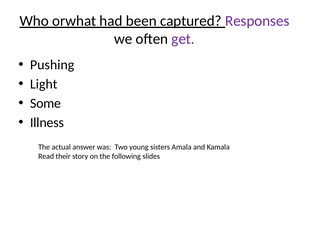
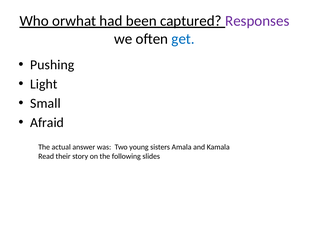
get colour: purple -> blue (183, 39)
Some: Some -> Small (45, 103)
Illness: Illness -> Afraid (47, 123)
